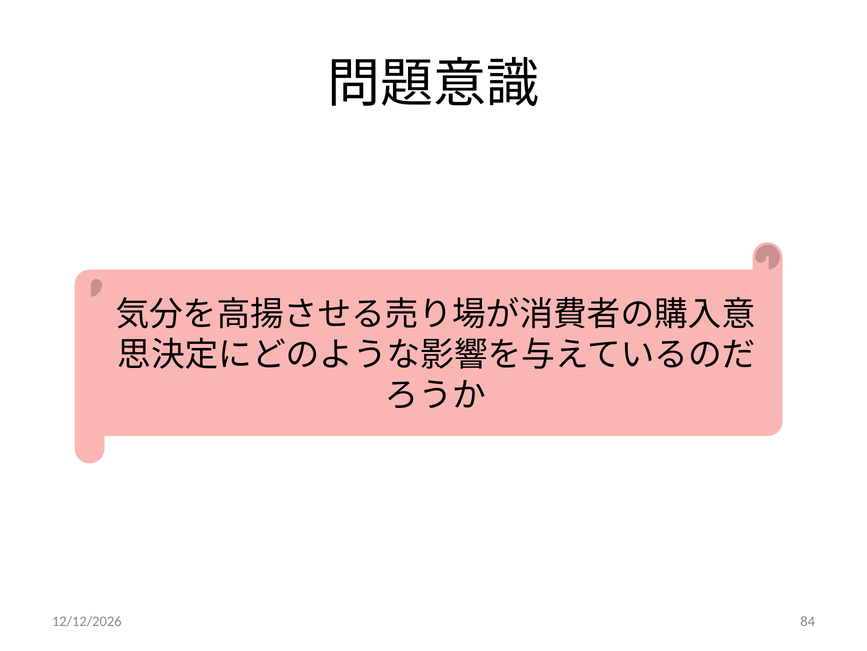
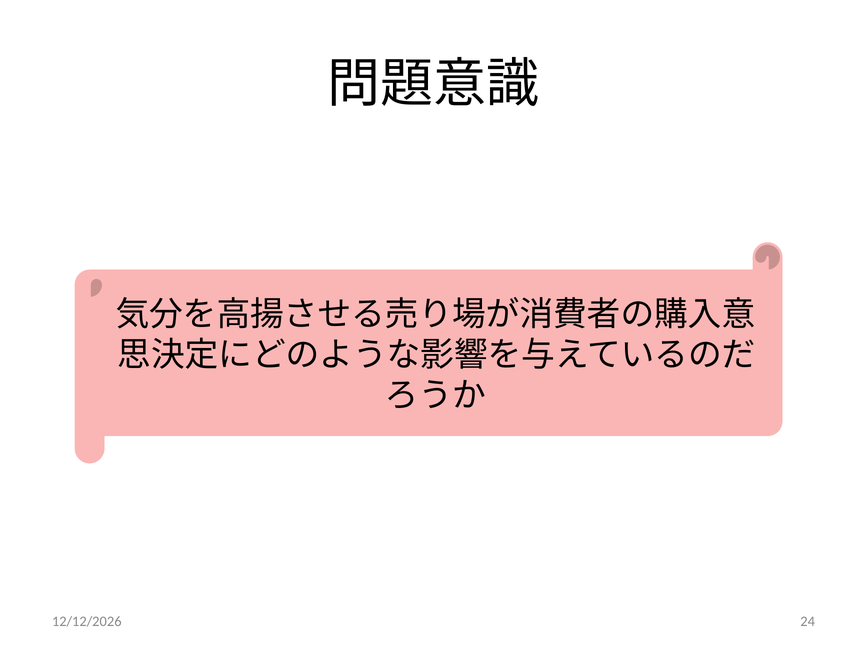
84: 84 -> 24 (808, 621)
